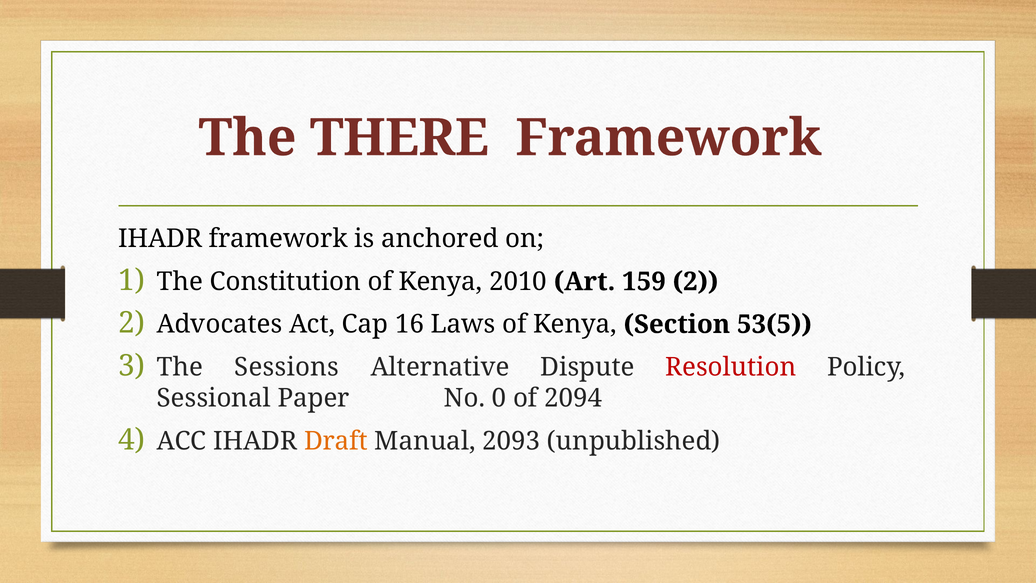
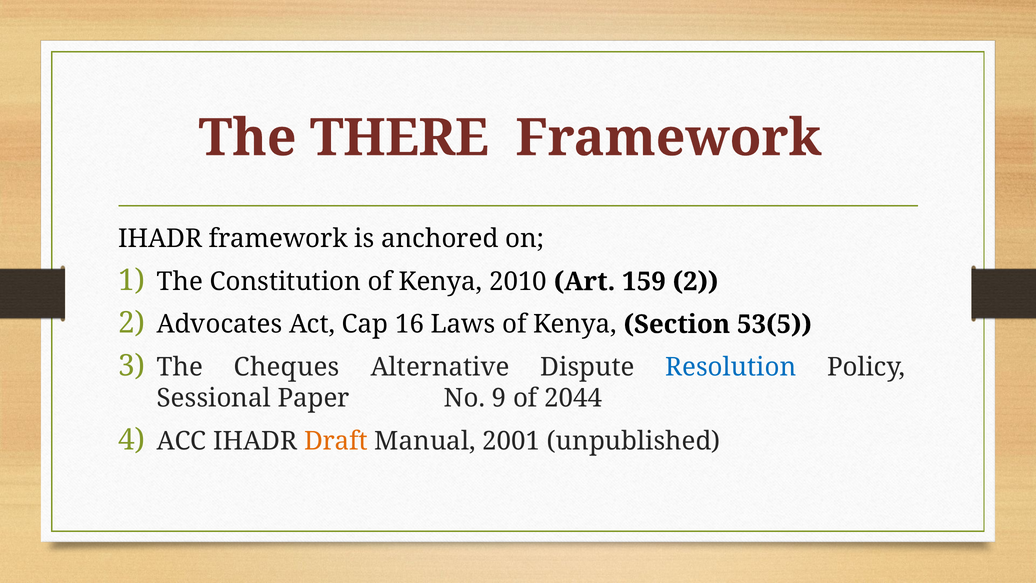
Sessions: Sessions -> Cheques (287, 367)
Resolution colour: red -> blue (731, 367)
0: 0 -> 9 (499, 398)
2094: 2094 -> 2044 (573, 398)
2093: 2093 -> 2001 (511, 441)
